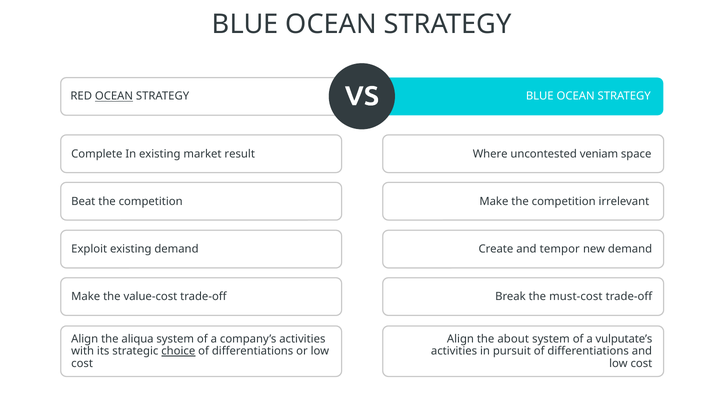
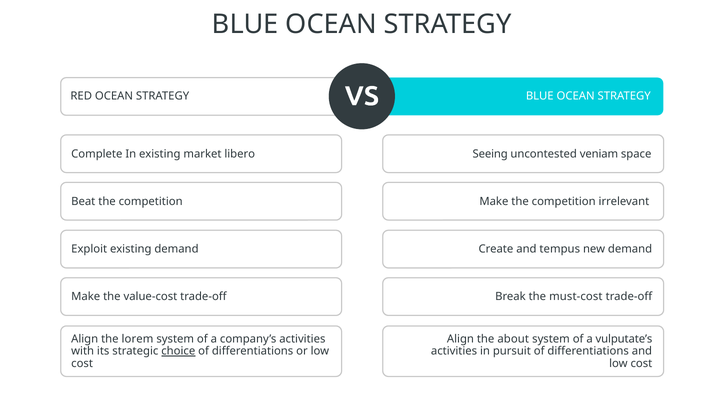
OCEAN underline: present -> none (114, 96)
result: result -> libero (240, 154)
Where: Where -> Seeing (490, 154)
tempor: tempor -> tempus (560, 249)
aliqua: aliqua -> lorem (137, 339)
